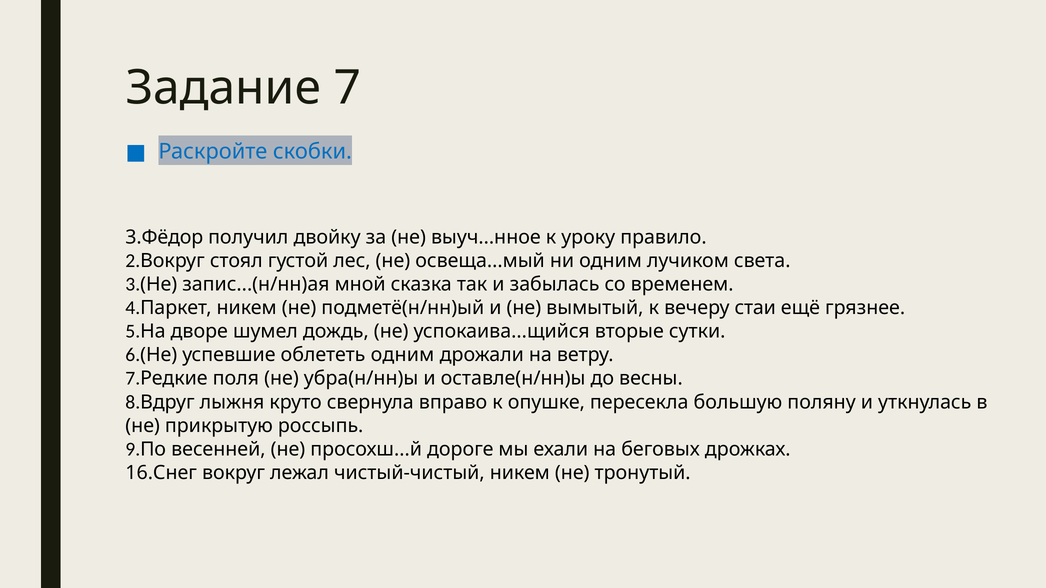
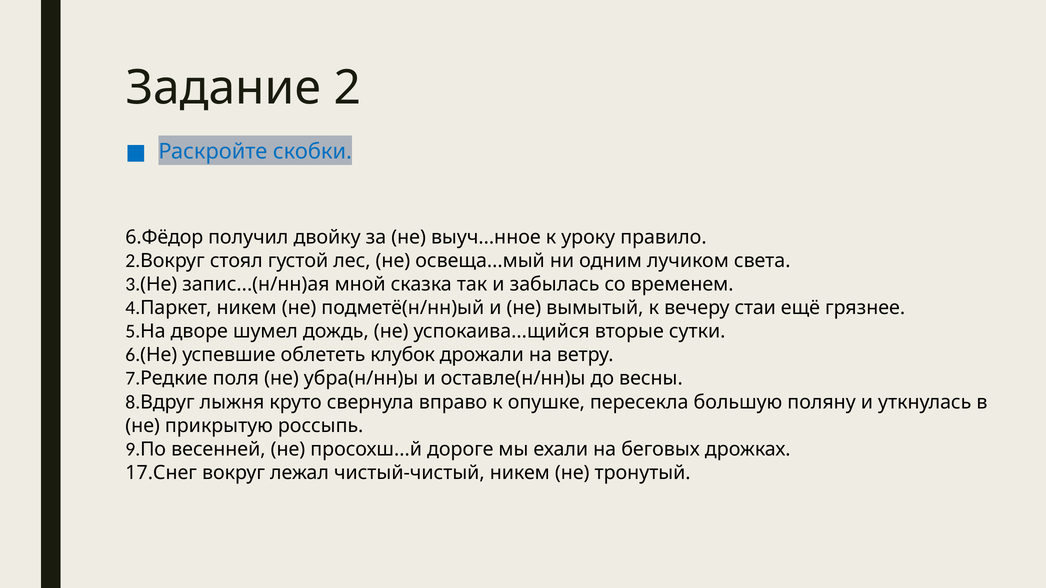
Задание 7: 7 -> 2 (347, 88)
3.Фёдор: 3.Фёдор -> 6.Фёдор (164, 238)
облететь одним: одним -> клубок (403, 355)
16.Снег: 16.Снег -> 17.Снег (161, 473)
